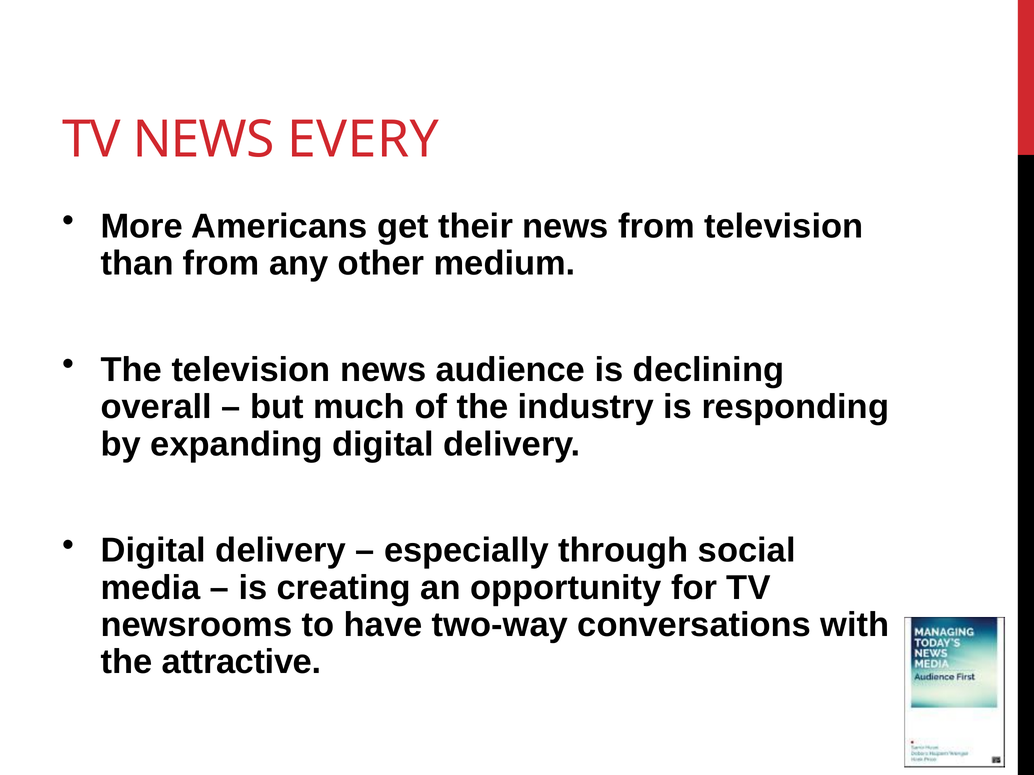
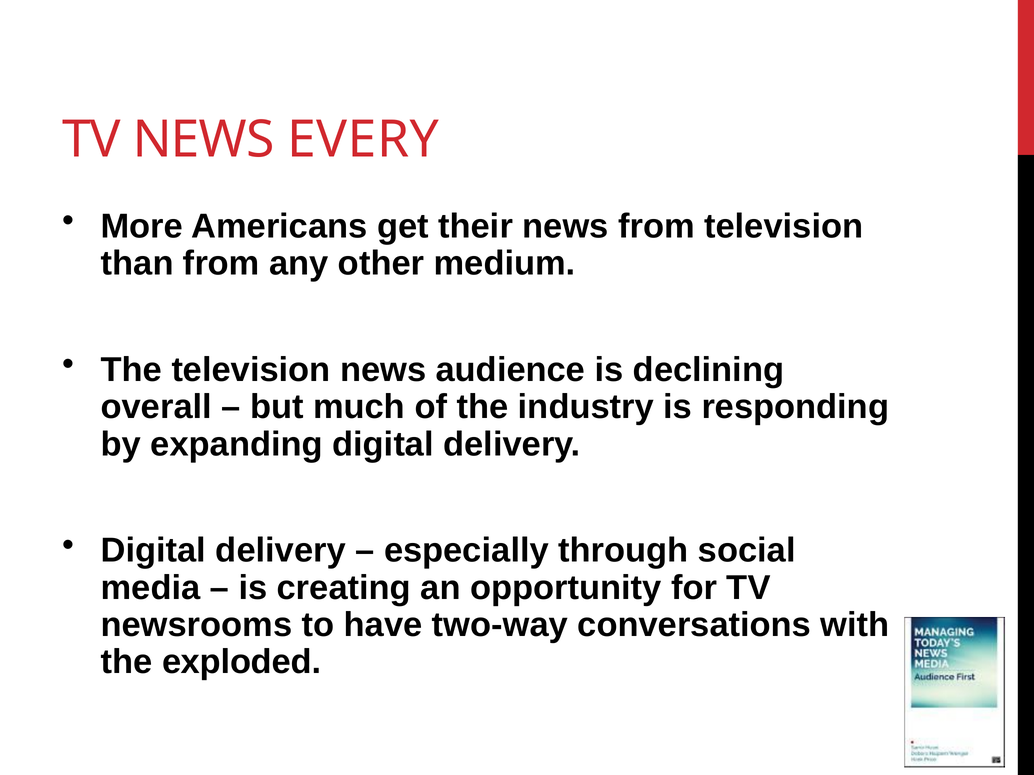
attractive: attractive -> exploded (242, 663)
